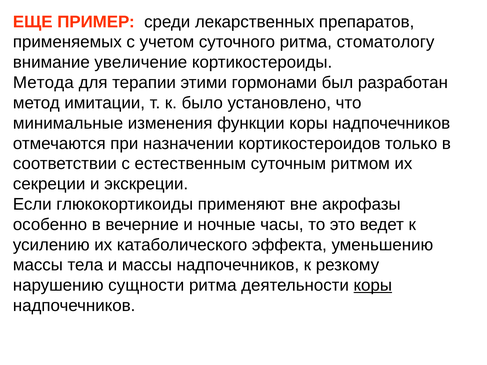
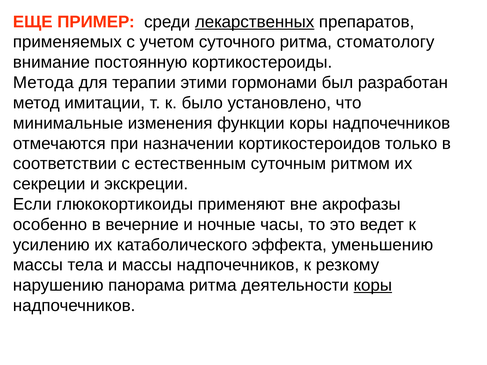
лекарственных underline: none -> present (255, 22)
увеличение: увеличение -> постоянную (141, 62)
сущности: сущности -> панорама (146, 286)
